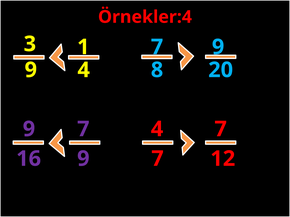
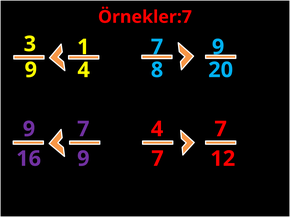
Örnekler:4: Örnekler:4 -> Örnekler:7 (145, 17)
